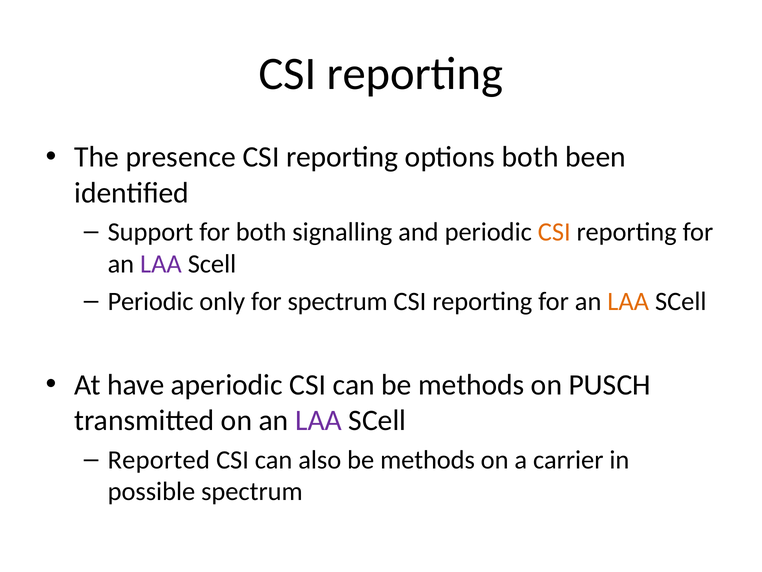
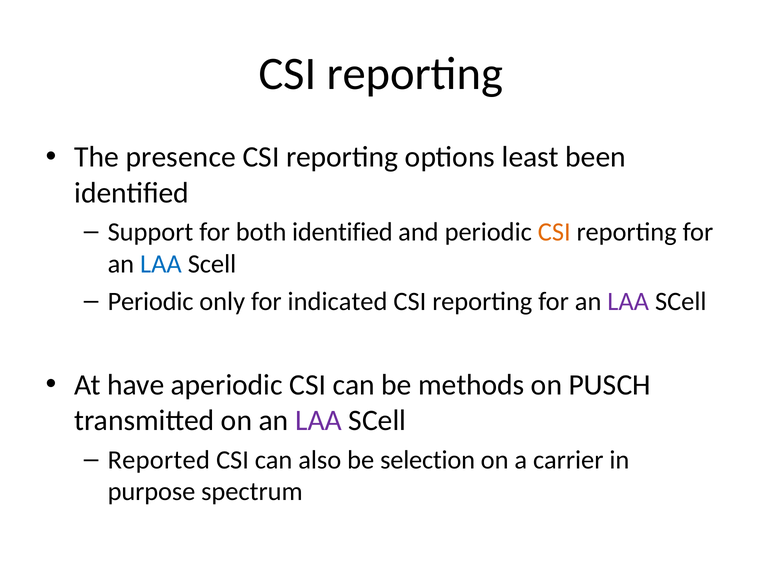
options both: both -> least (530, 157)
both signalling: signalling -> identified (342, 232)
LAA colour: purple -> blue (161, 264)
for spectrum: spectrum -> indicated (338, 301)
LAA colour: orange -> purple (628, 301)
also be methods: methods -> selection (428, 459)
possible: possible -> purpose (151, 491)
